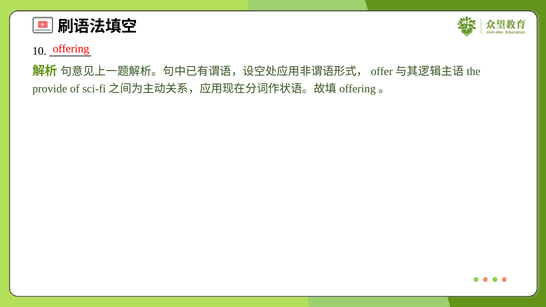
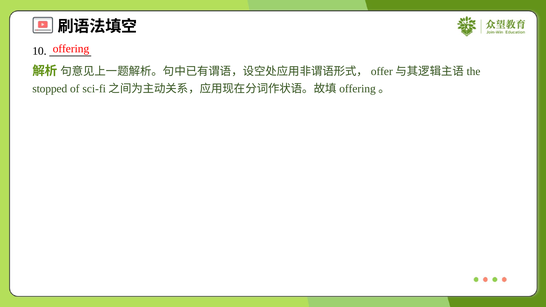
provide: provide -> stopped (50, 89)
